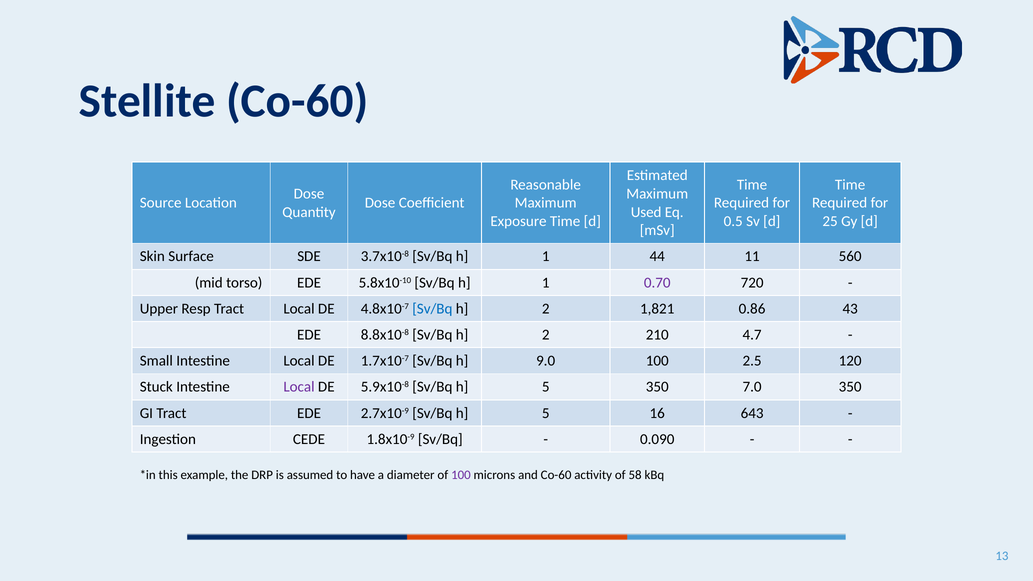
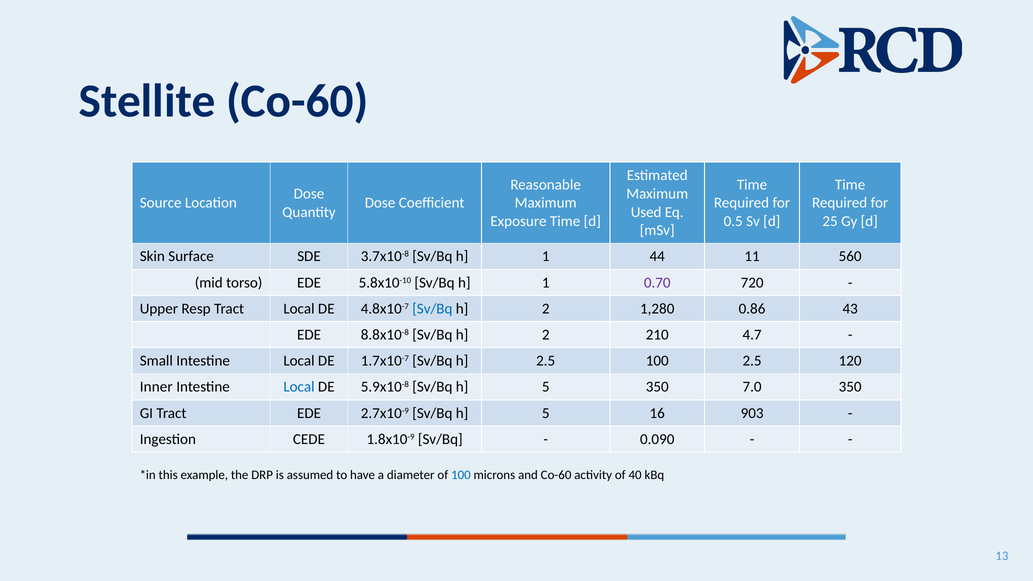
1,821: 1,821 -> 1,280 (657, 309)
h 9.0: 9.0 -> 2.5 (546, 361)
Stuck: Stuck -> Inner (156, 387)
Local colour: purple -> blue (299, 387)
643: 643 -> 903 (752, 413)
100 colour: purple -> blue (461, 475)
58: 58 -> 40 (635, 475)
